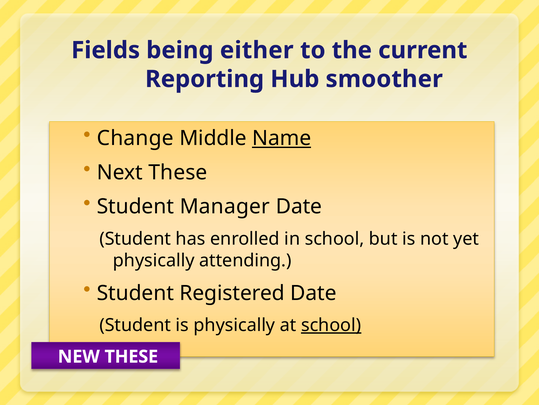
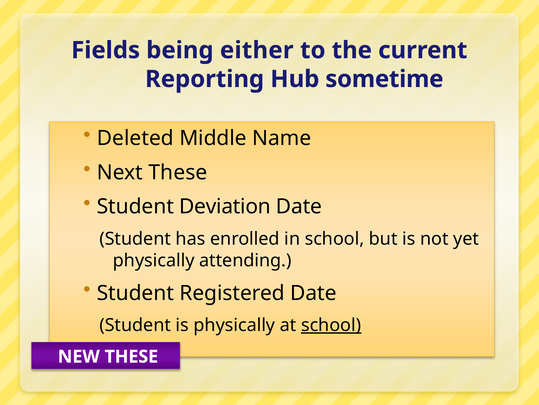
smoother: smoother -> sometime (384, 79)
Change: Change -> Deleted (135, 138)
Name underline: present -> none (282, 138)
Manager: Manager -> Deviation (225, 206)
